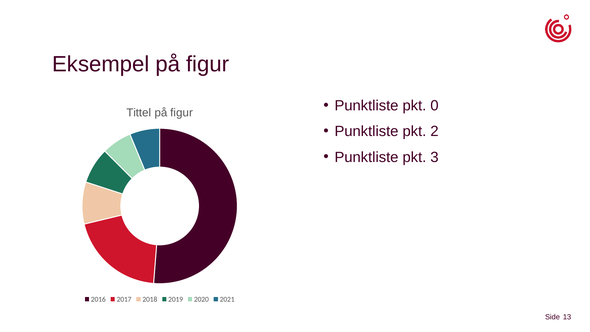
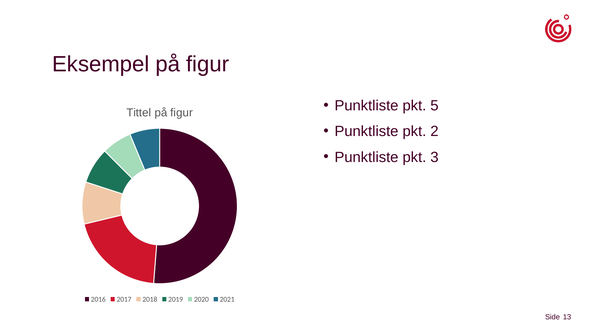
0: 0 -> 5 (434, 106)
